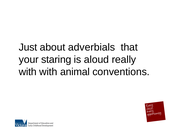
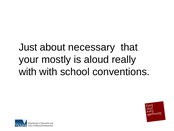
adverbials: adverbials -> necessary (92, 47)
staring: staring -> mostly (56, 59)
animal: animal -> school (75, 72)
